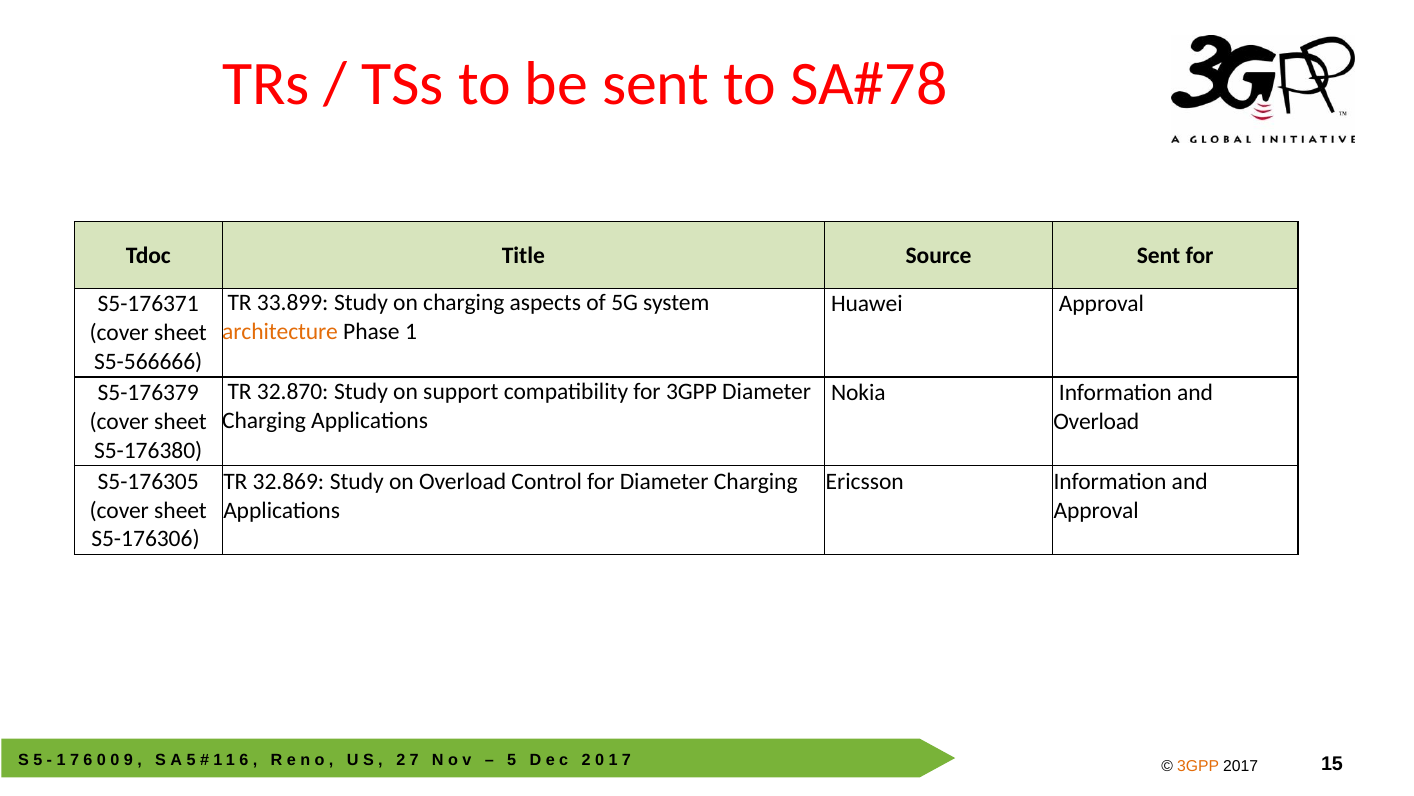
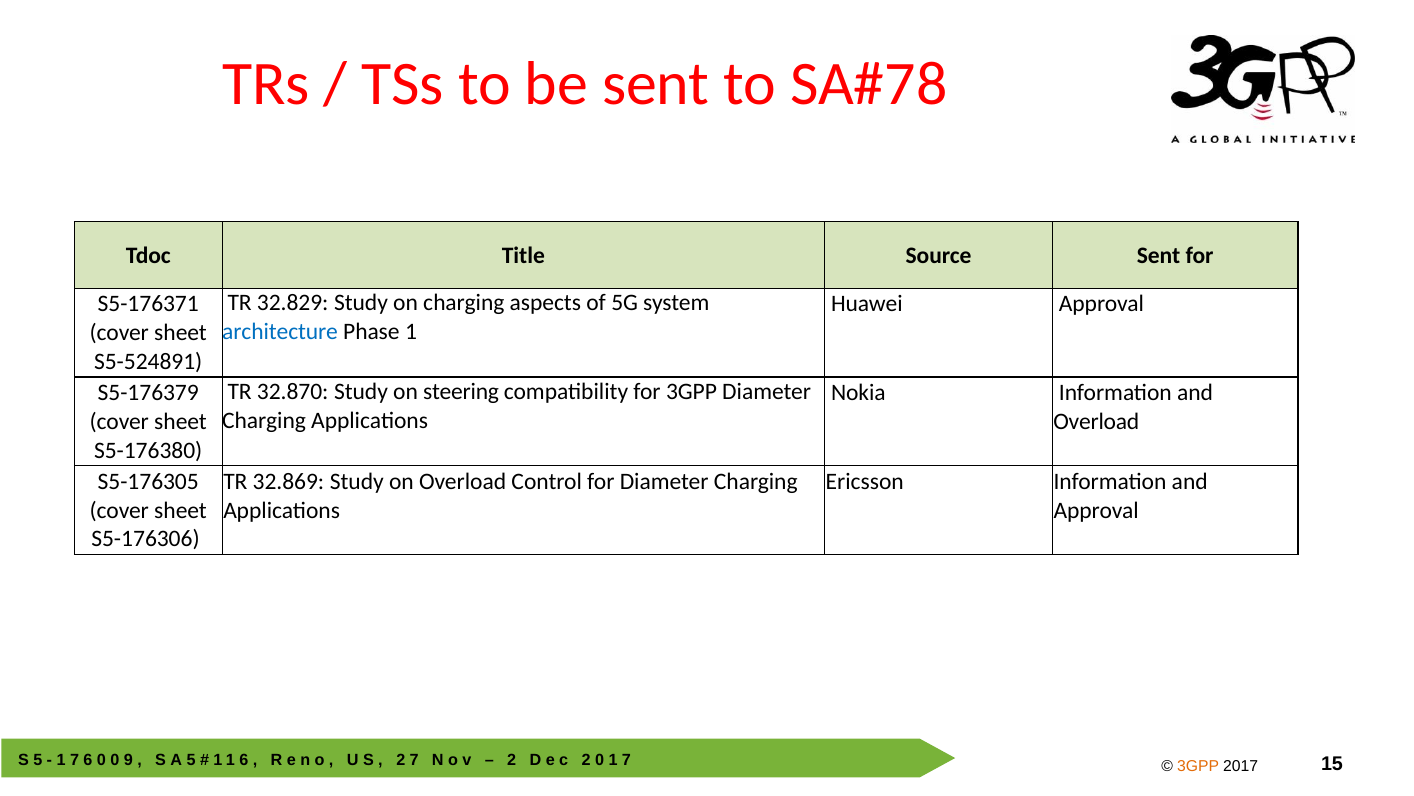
33.899: 33.899 -> 32.829 (293, 303)
architecture colour: orange -> blue (280, 332)
S5-566666: S5-566666 -> S5-524891 (148, 361)
support: support -> steering (461, 391)
5: 5 -> 2 (512, 759)
